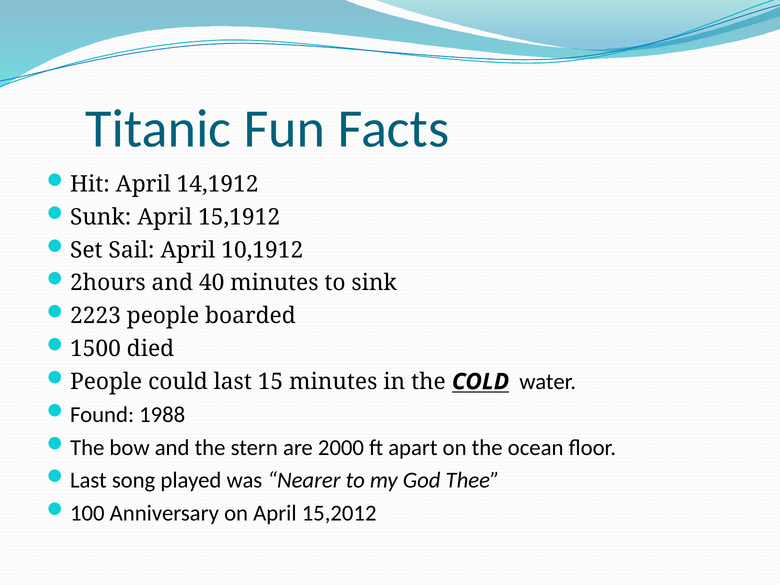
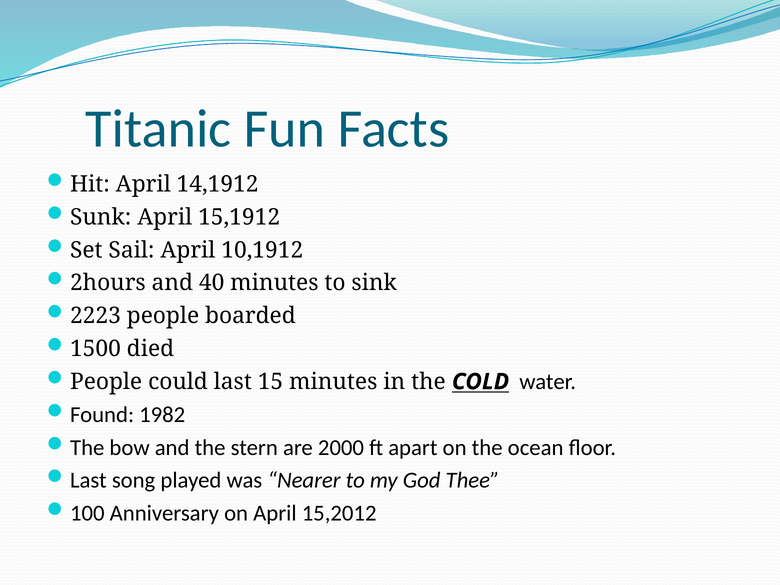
1988: 1988 -> 1982 (162, 415)
